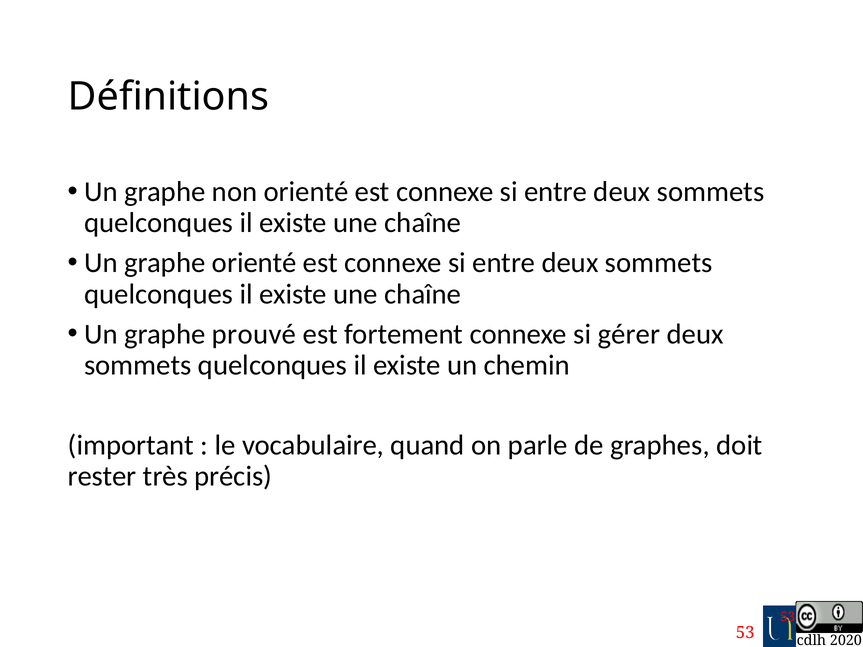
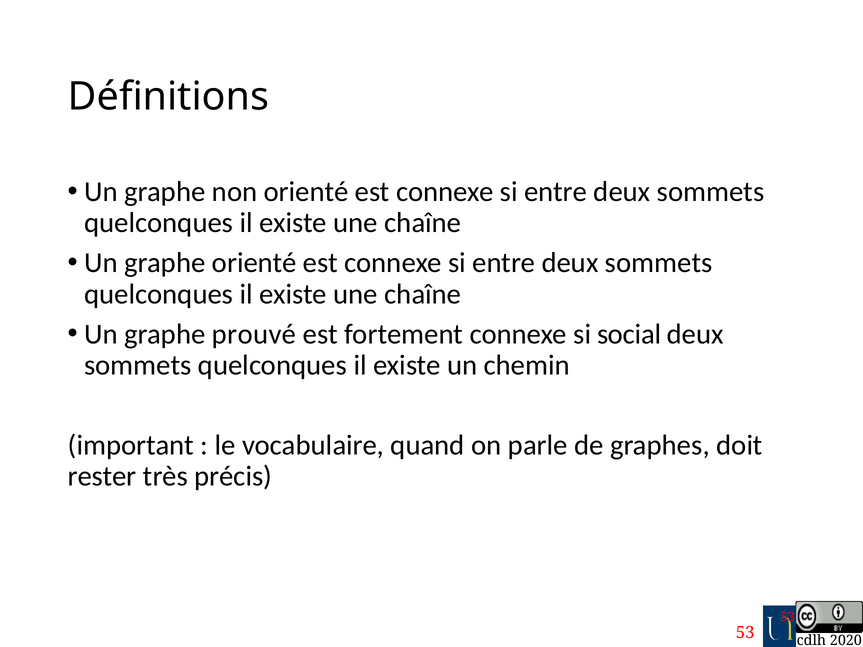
gérer: gérer -> social (629, 334)
